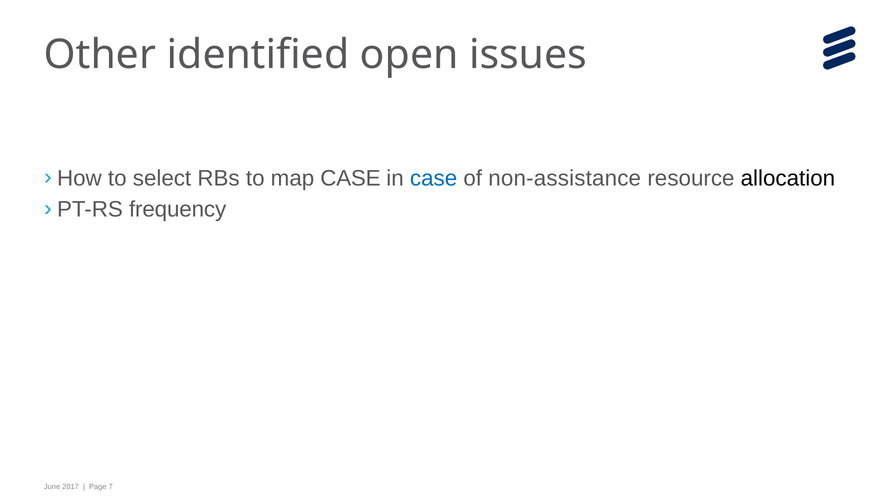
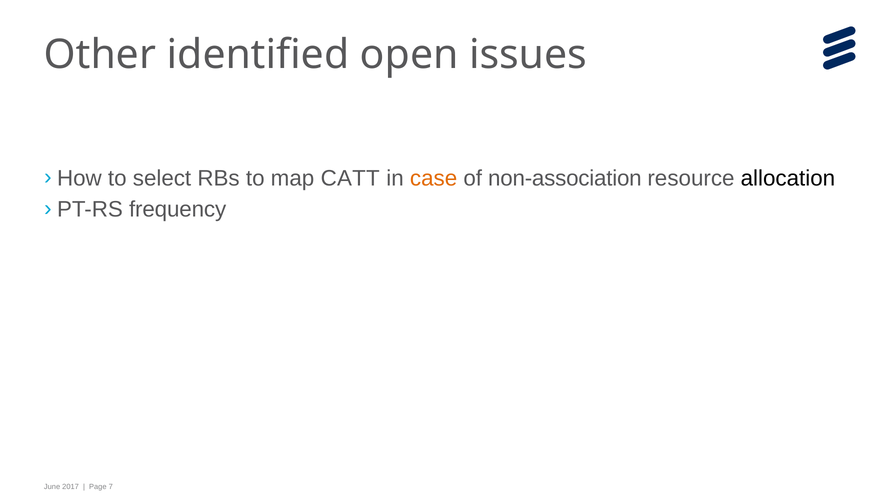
map CASE: CASE -> CATT (350, 178)
case colour: blue -> orange (434, 178)
non-assistance: non-assistance -> non-association (565, 178)
